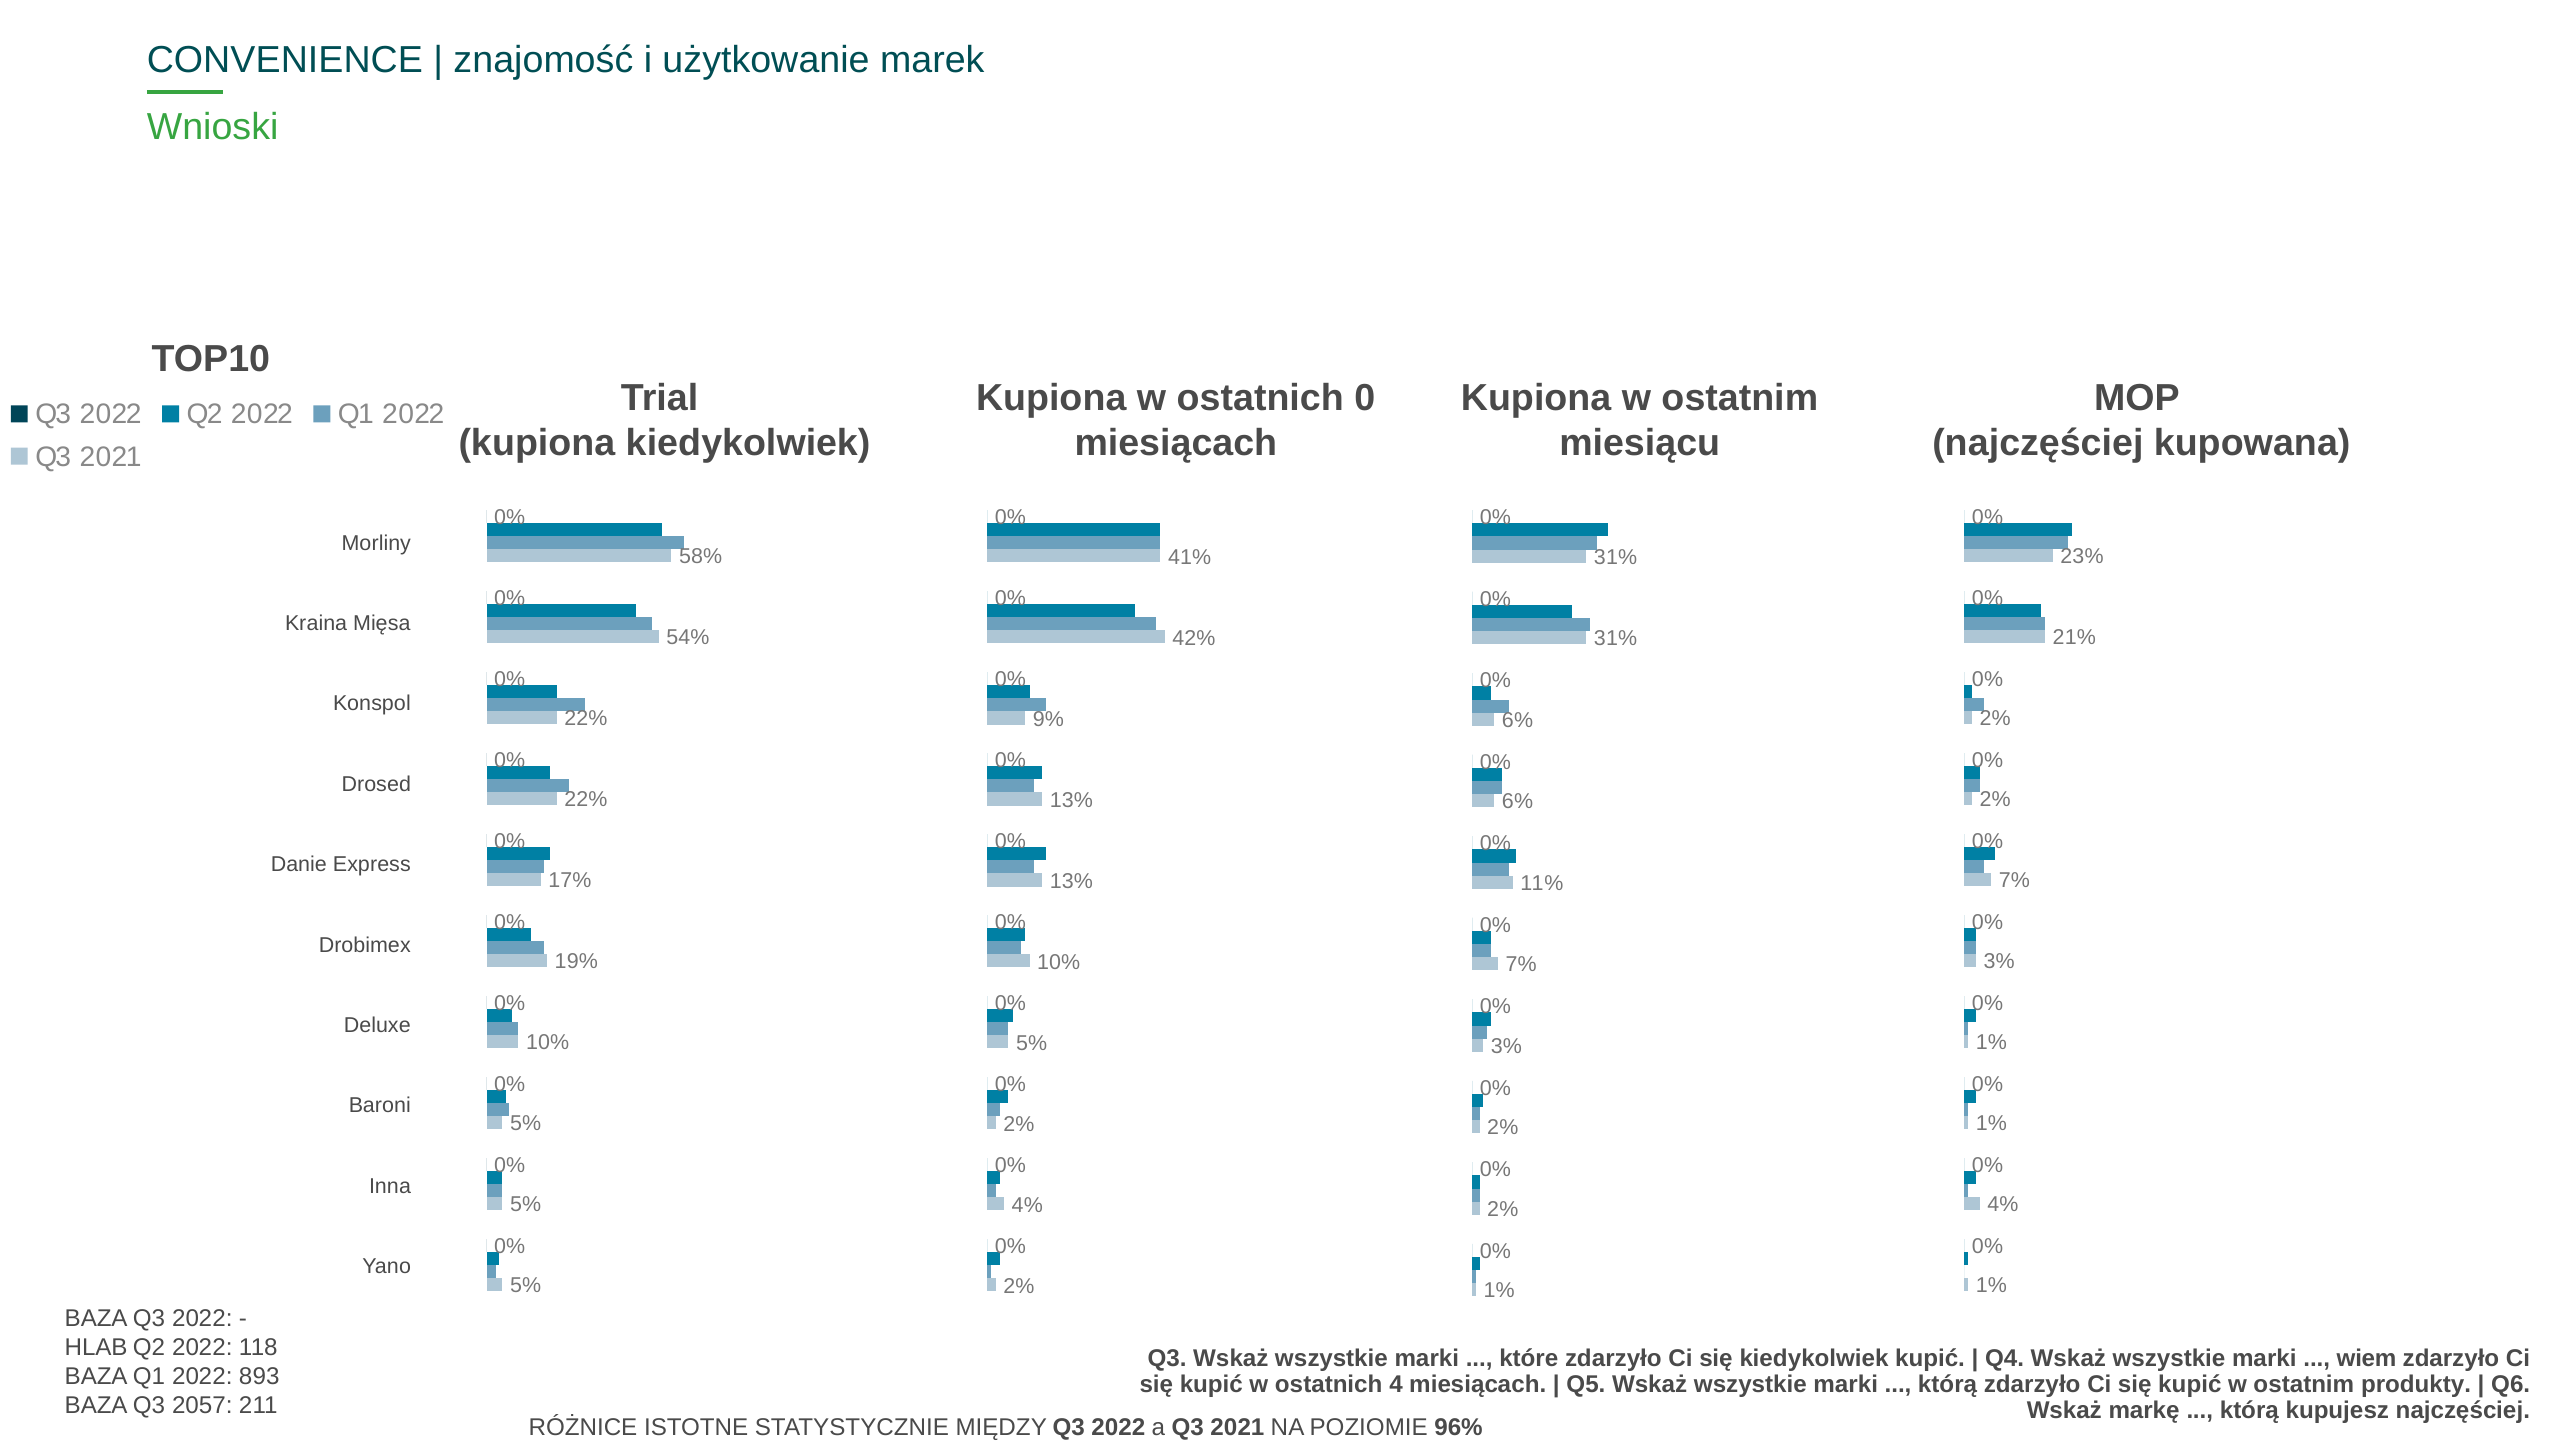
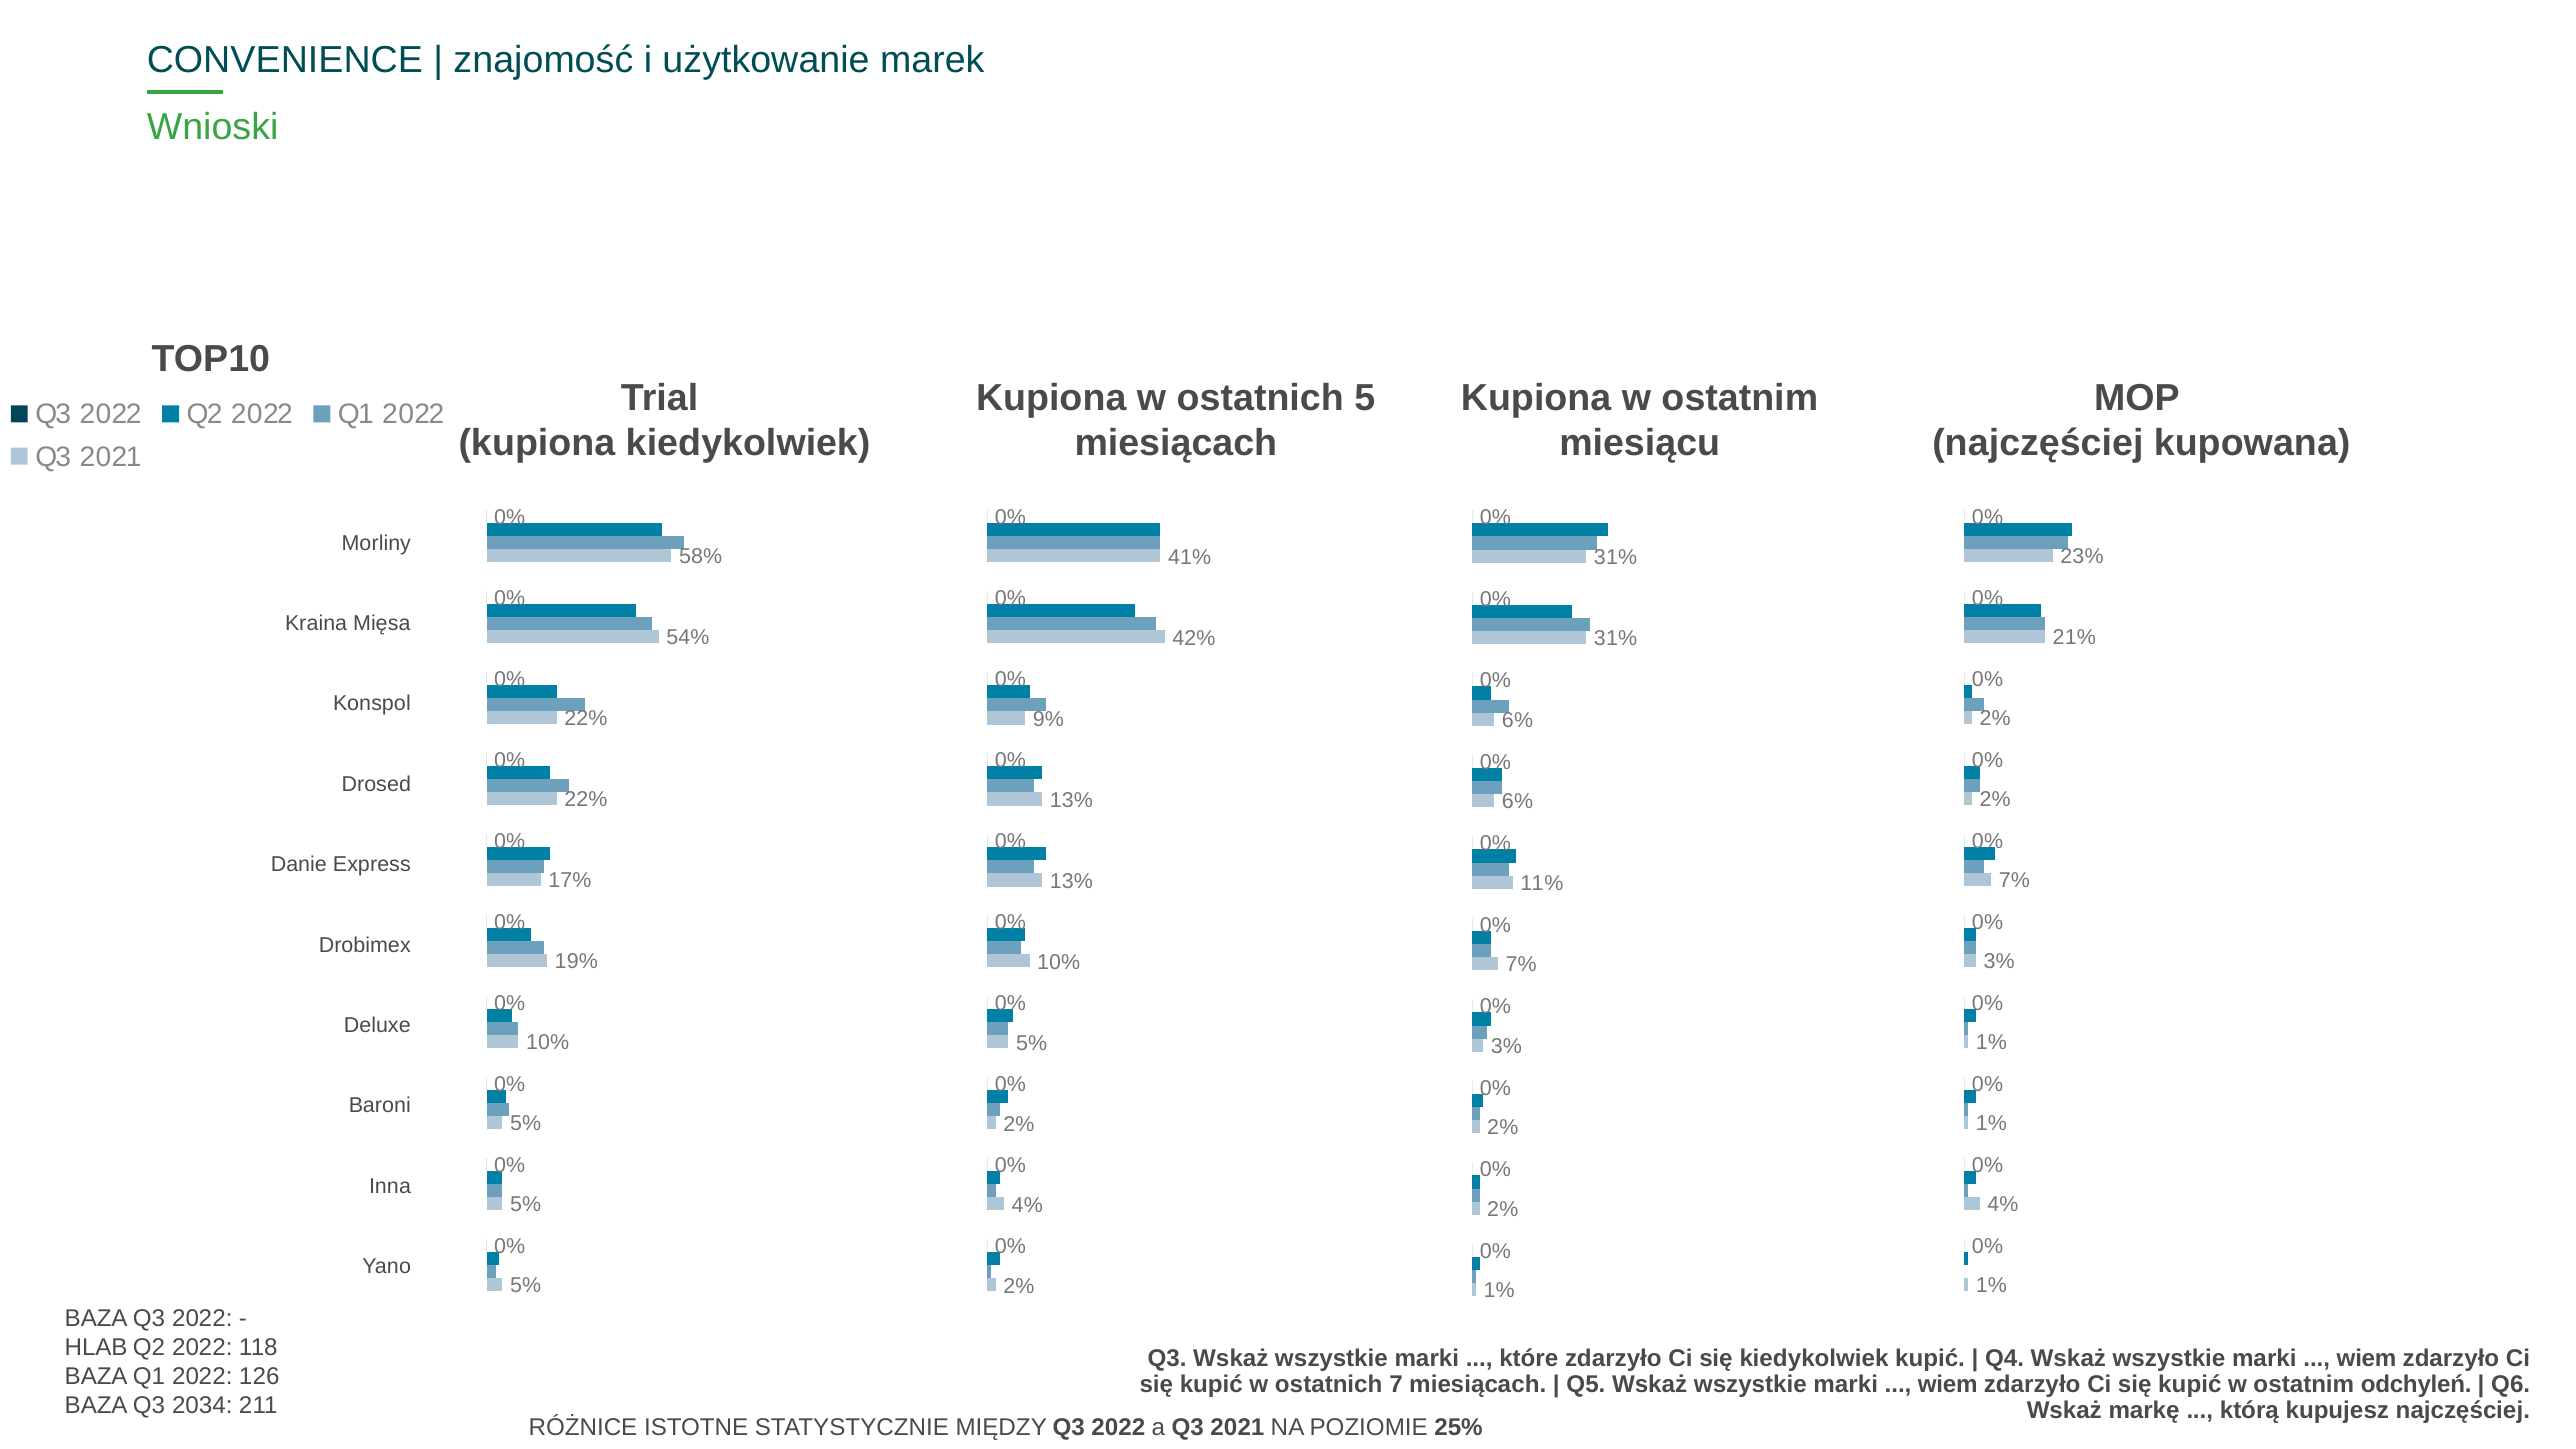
0: 0 -> 5 (1365, 398)
893: 893 -> 126 (259, 1377)
4: 4 -> 7 (1396, 1385)
którą: którą -> wiem (1948, 1385)
produkty: produkty -> odchyleń (2416, 1385)
2057: 2057 -> 2034 (202, 1406)
96%: 96% -> 25% (1459, 1428)
